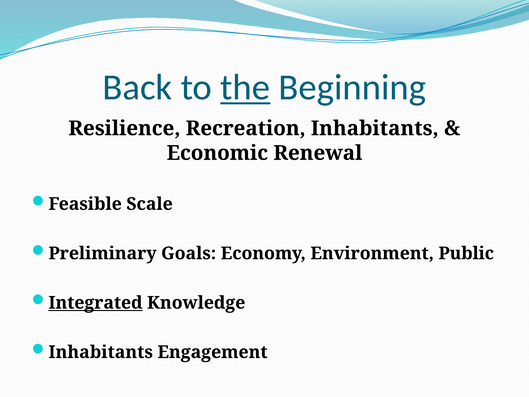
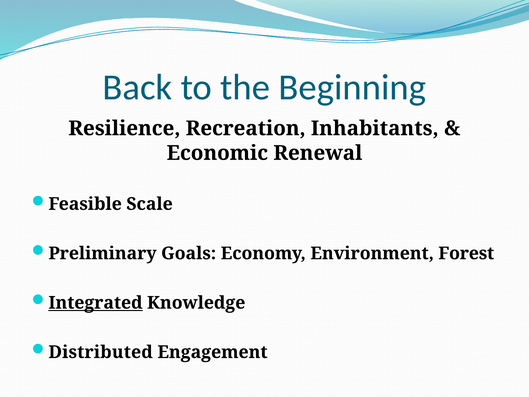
the underline: present -> none (245, 87)
Public: Public -> Forest (466, 253)
Inhabitants: Inhabitants -> Distributed (101, 352)
